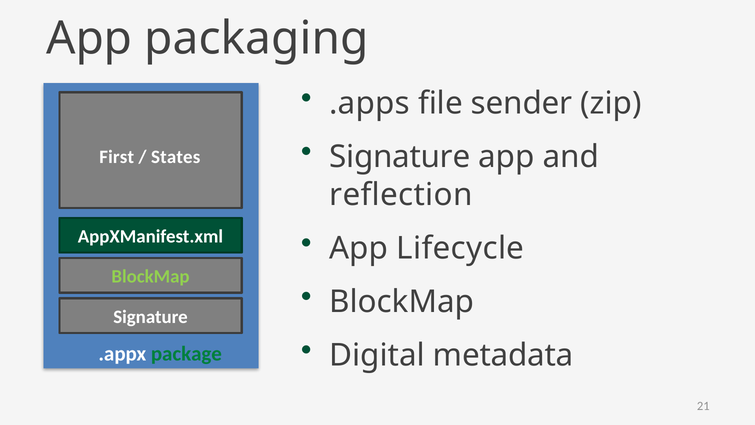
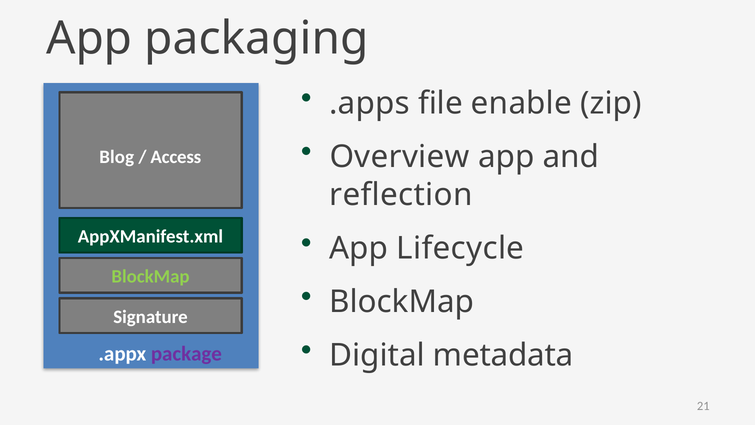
sender: sender -> enable (521, 103)
Signature: Signature -> Overview (400, 157)
First: First -> Blog (117, 157)
States: States -> Access (176, 157)
package colour: green -> purple (186, 354)
